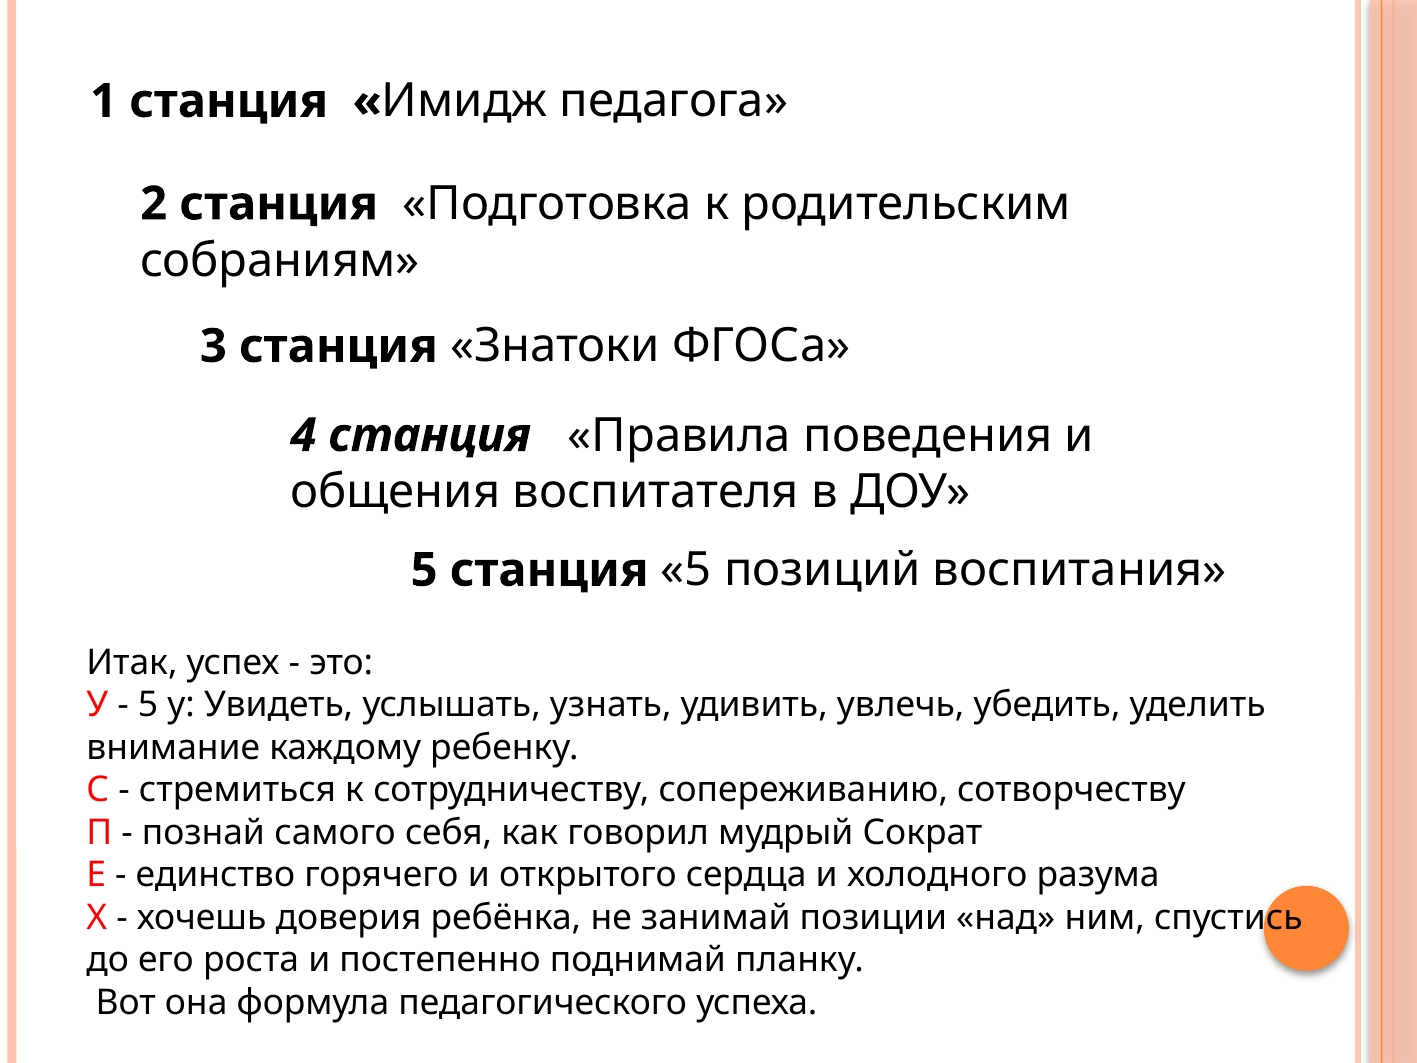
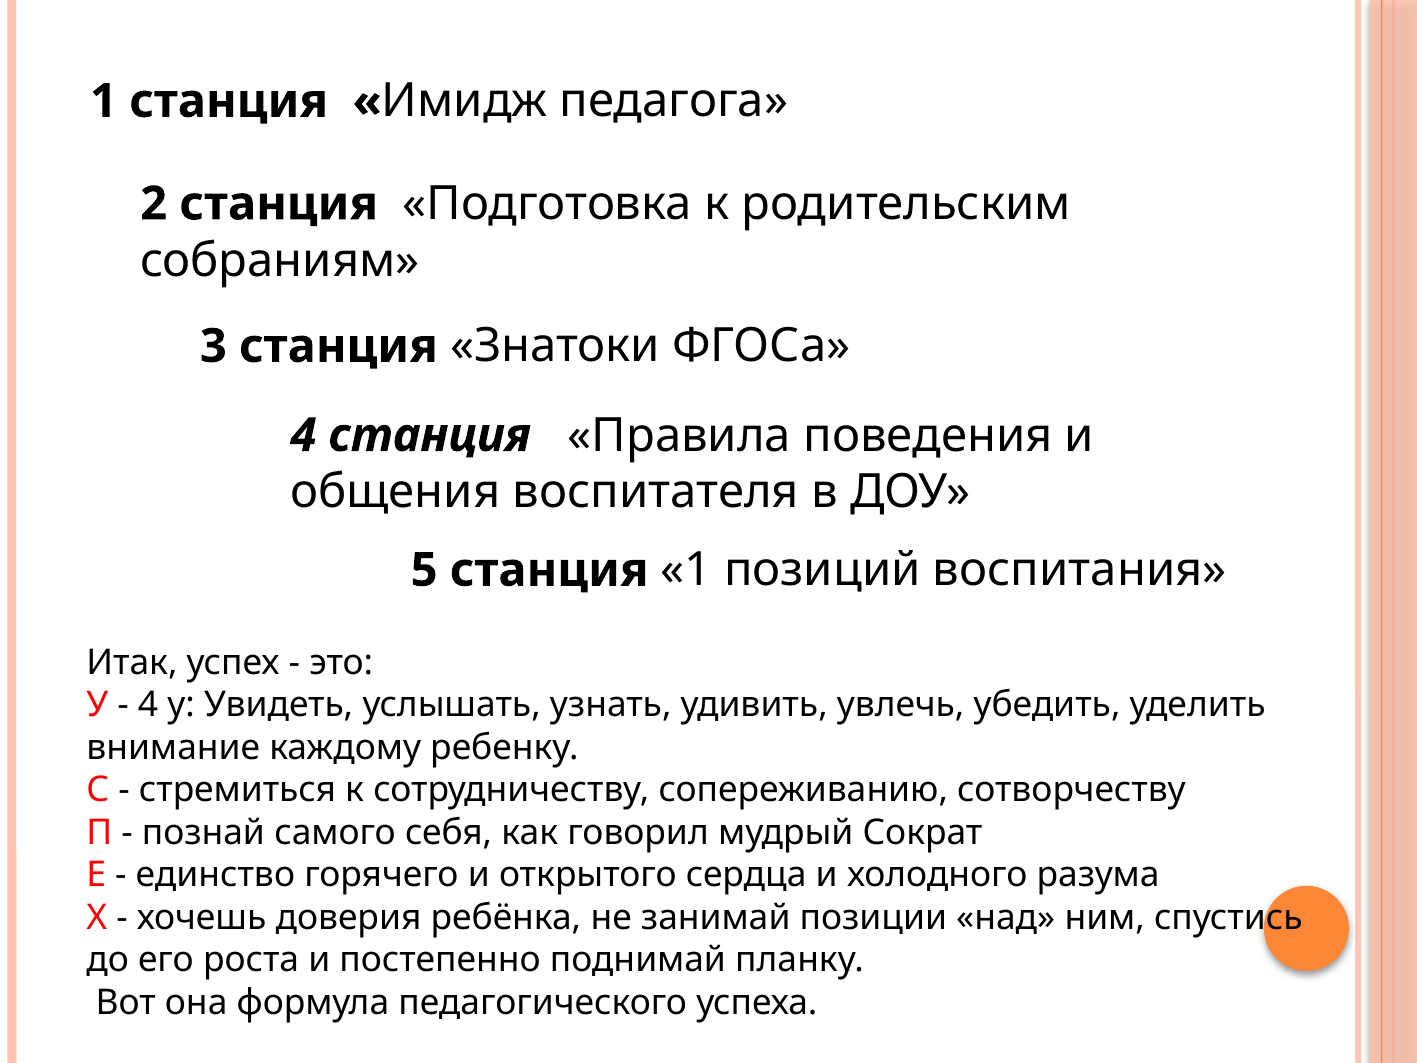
станция 5: 5 -> 1 (686, 570)
5: 5 -> 4 (148, 705)
